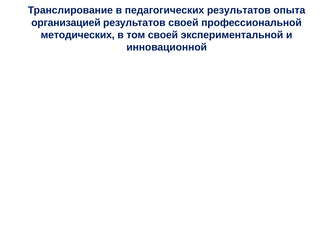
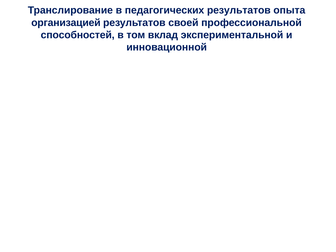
методических: методических -> способностей (78, 35)
том своей: своей -> вклад (163, 35)
